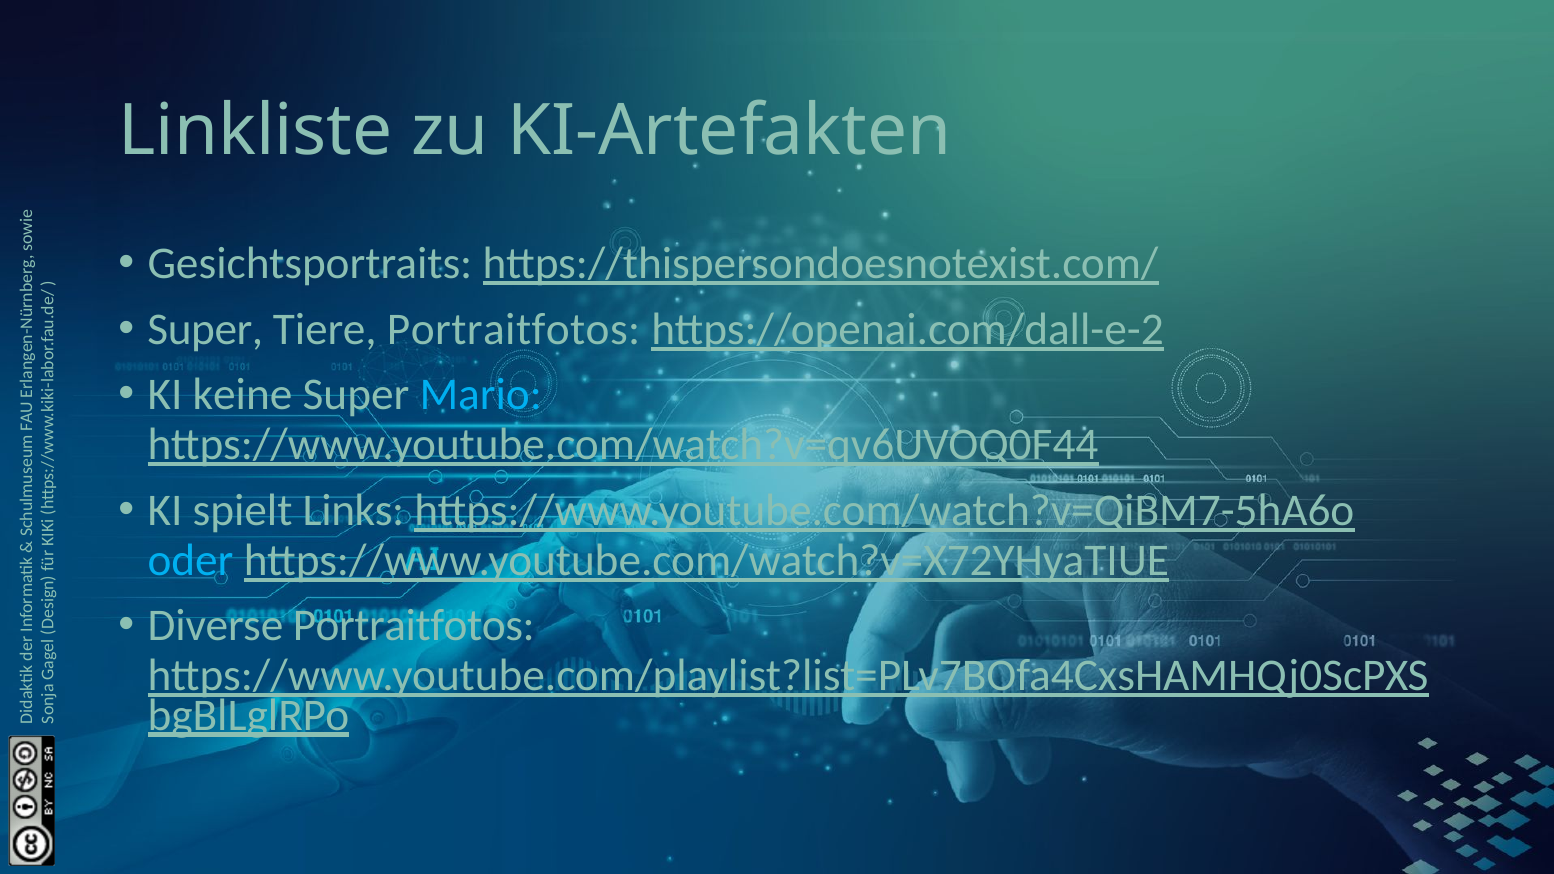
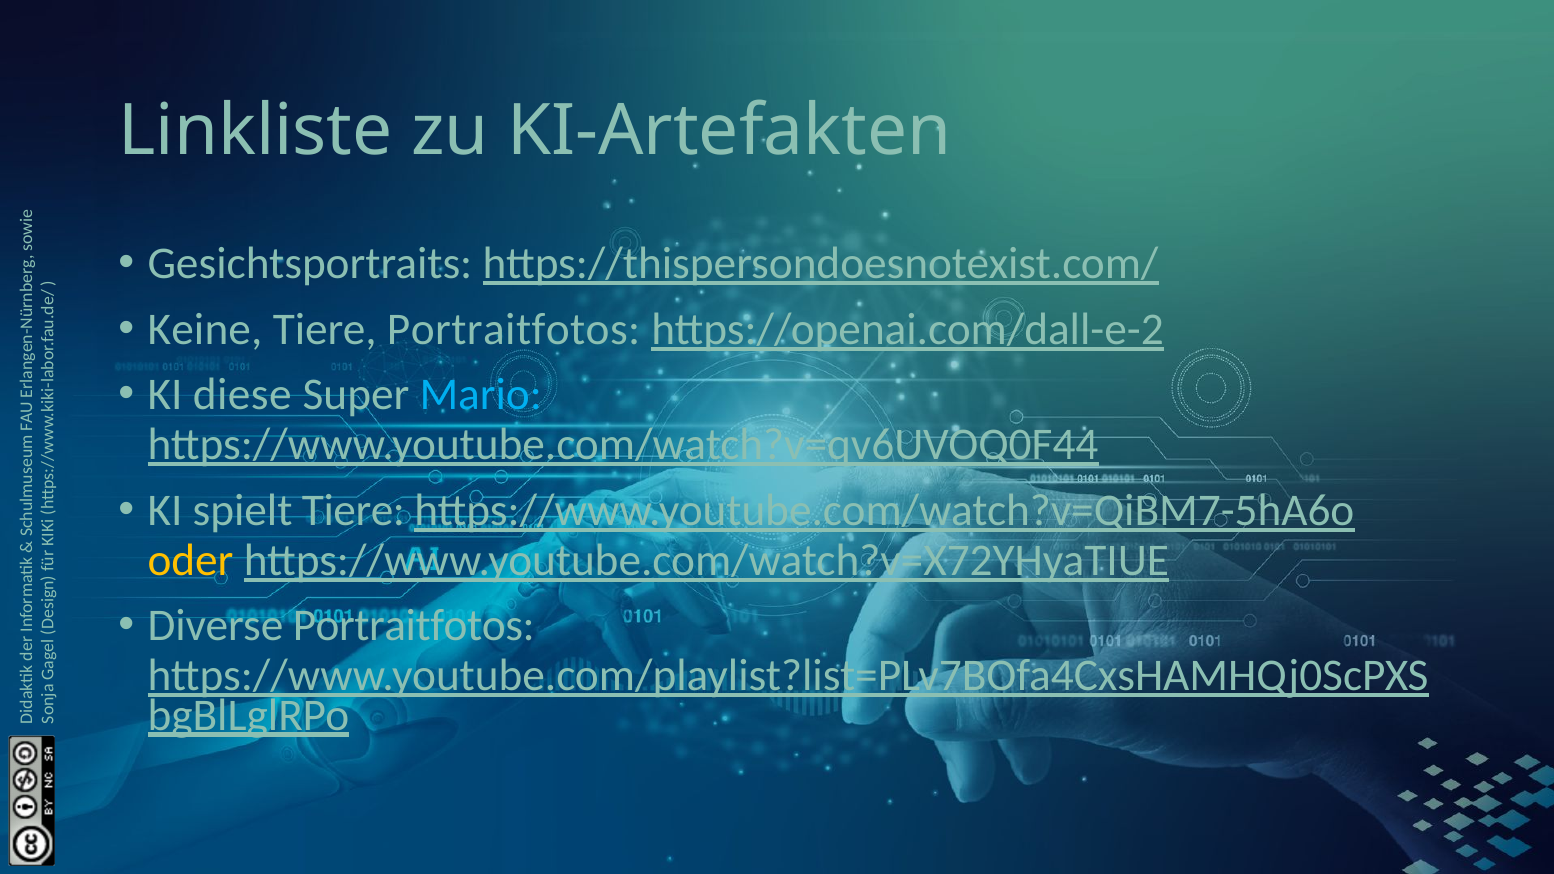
Super: Super -> Keine (205, 329)
keine: keine -> diese (242, 395)
spielt Links: Links -> Tiere (353, 510)
oder colour: light blue -> yellow (191, 560)
